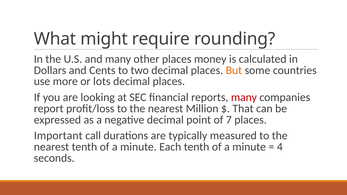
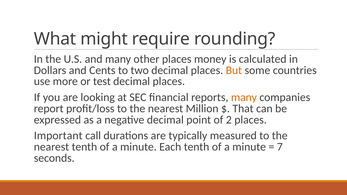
lots: lots -> test (102, 82)
many colour: red -> orange (244, 97)
7: 7 -> 2 (229, 120)
4: 4 -> 7 (280, 147)
